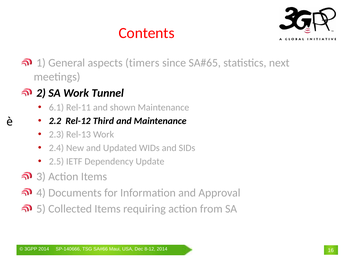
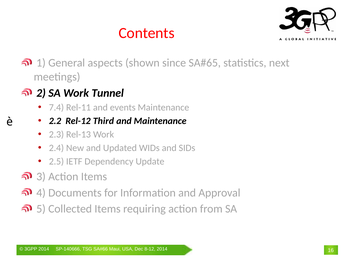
timers: timers -> shown (142, 63)
6.1: 6.1 -> 7.4 (56, 107)
shown: shown -> events (123, 107)
